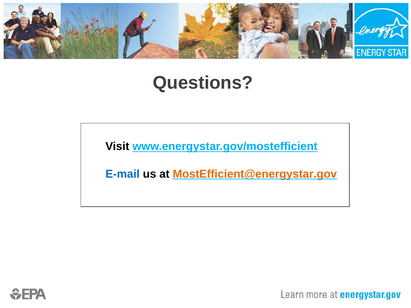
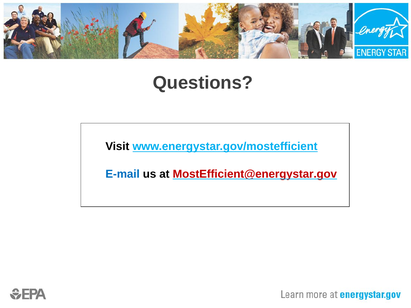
MostEfficient@energystar.gov colour: orange -> red (255, 174)
